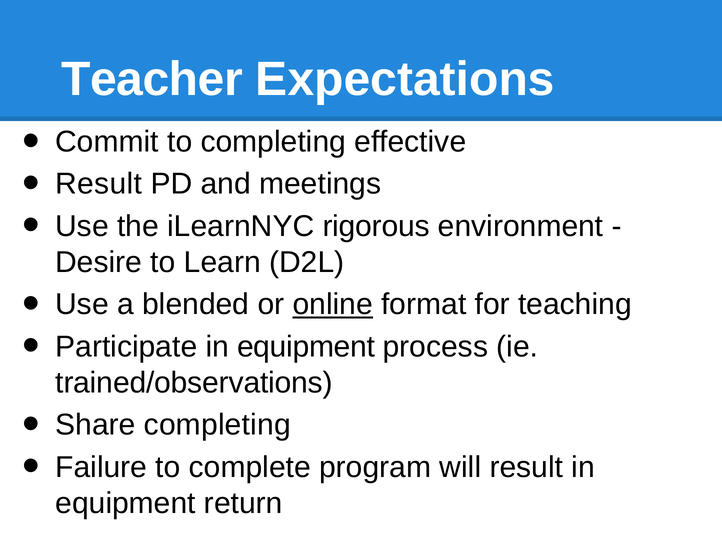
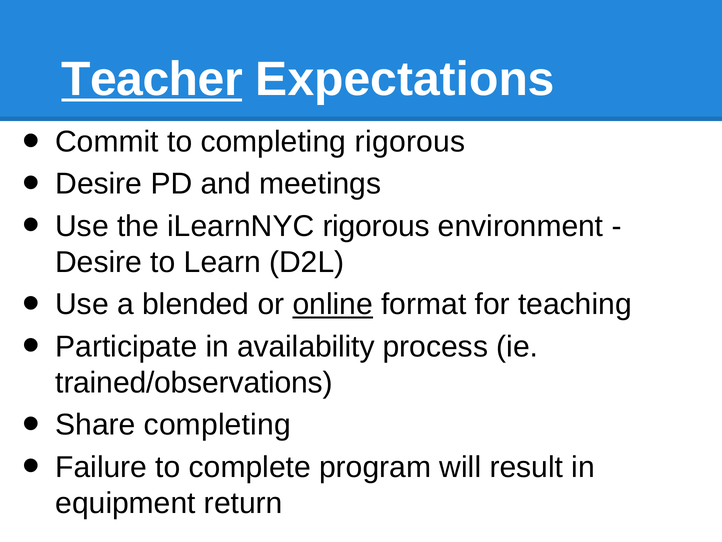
Teacher underline: none -> present (152, 79)
completing effective: effective -> rigorous (410, 142)
Result: Result -> Desire (99, 184)
Participate in equipment: equipment -> availability (306, 346)
